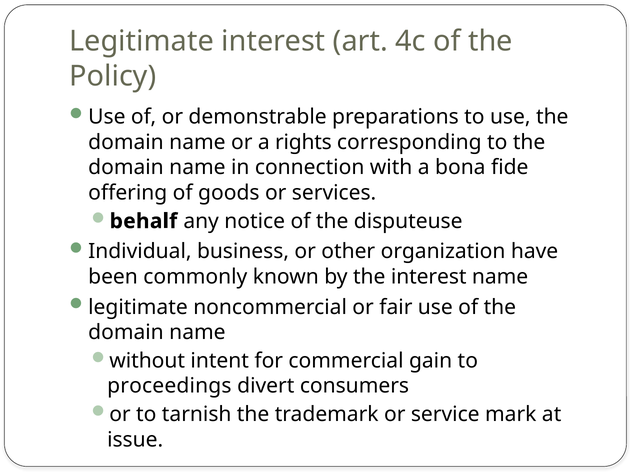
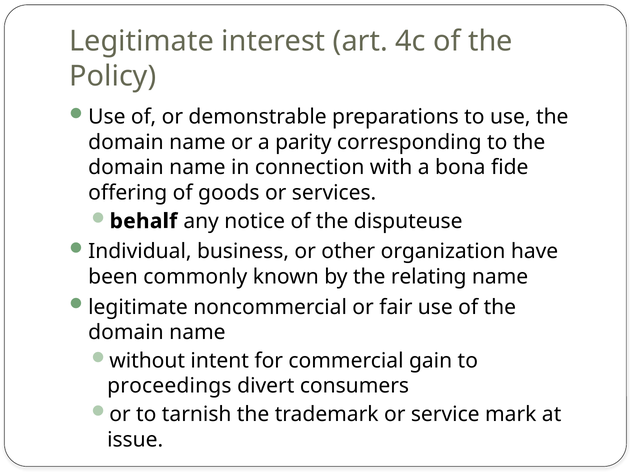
rights: rights -> parity (303, 142)
the interest: interest -> relating (429, 277)
